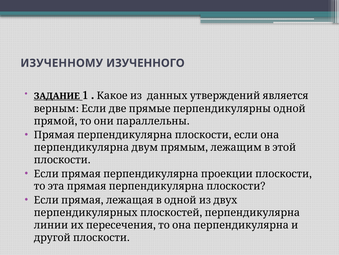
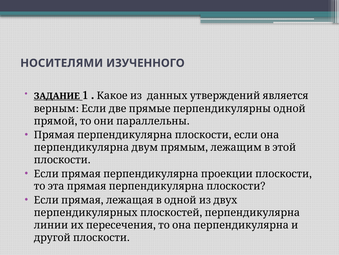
ИЗУЧЕННОМУ: ИЗУЧЕННОМУ -> НОСИТЕЛЯМИ (62, 63)
